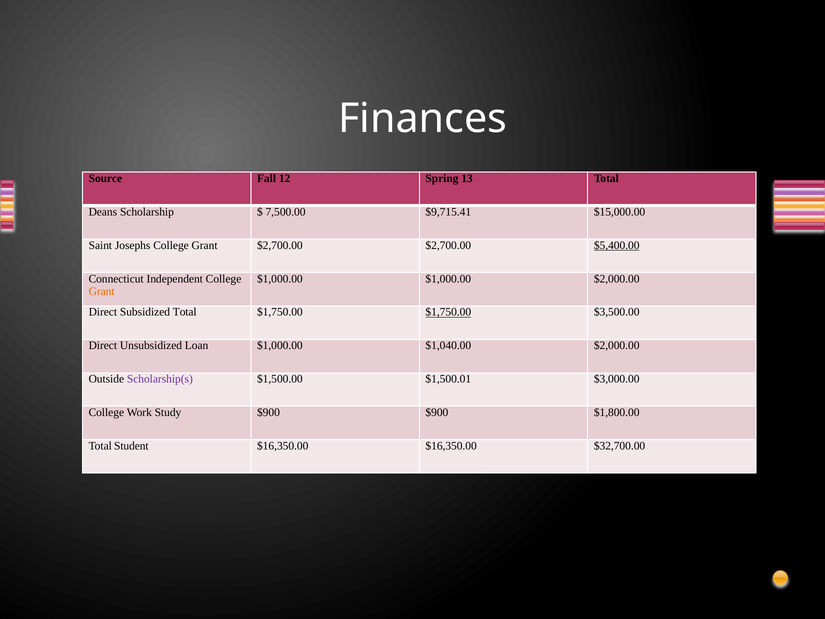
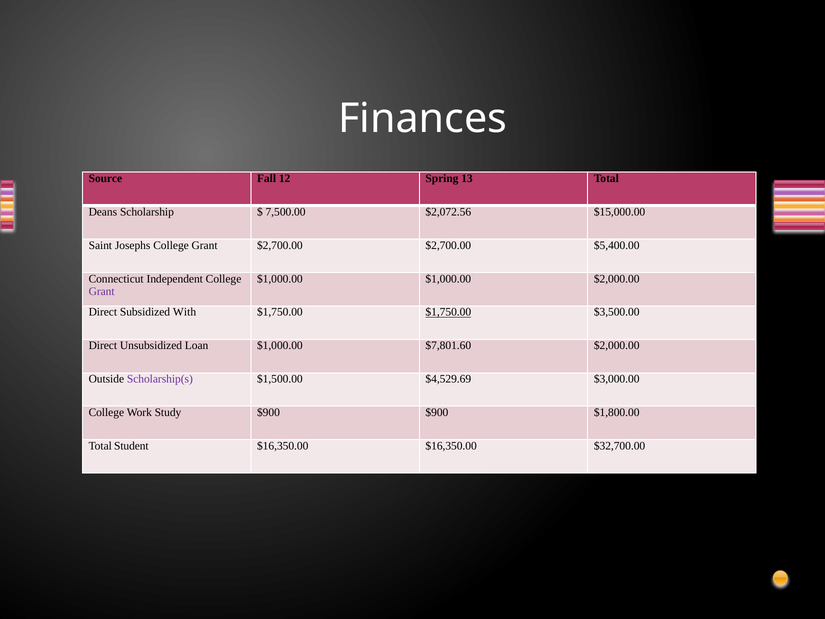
$9,715.41: $9,715.41 -> $2,072.56 (448, 212)
$5,400.00 underline: present -> none (617, 245)
Grant colour: orange -> purple (102, 291)
Subsidized Total: Total -> With (185, 312)
$1,040.00: $1,040.00 -> $7,801.60 (448, 346)
$1,500.01: $1,500.01 -> $4,529.69 (448, 379)
